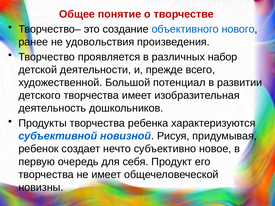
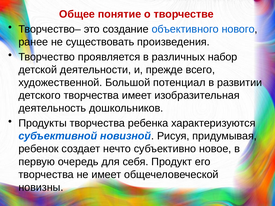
удовольствия: удовольствия -> существовать (100, 42)
